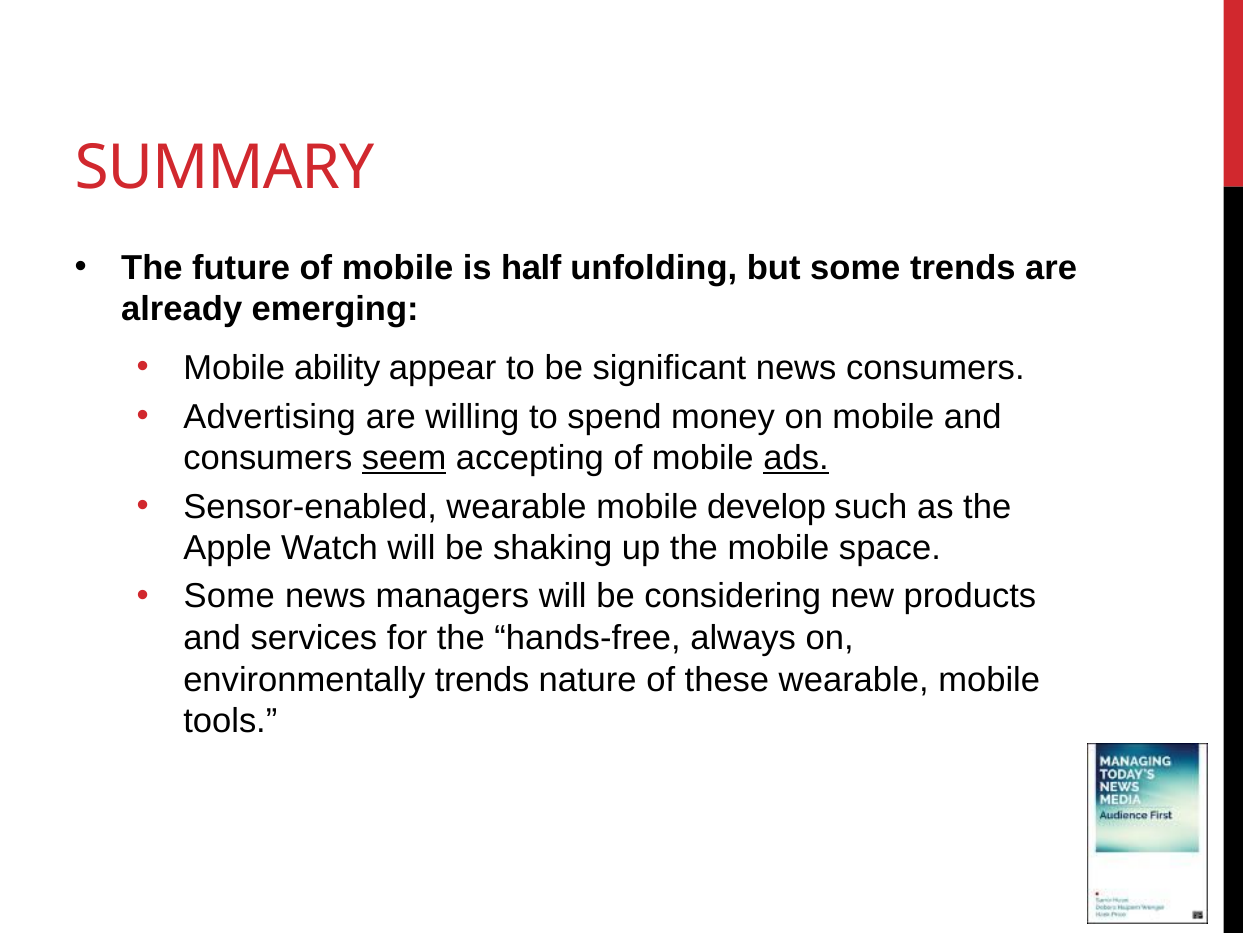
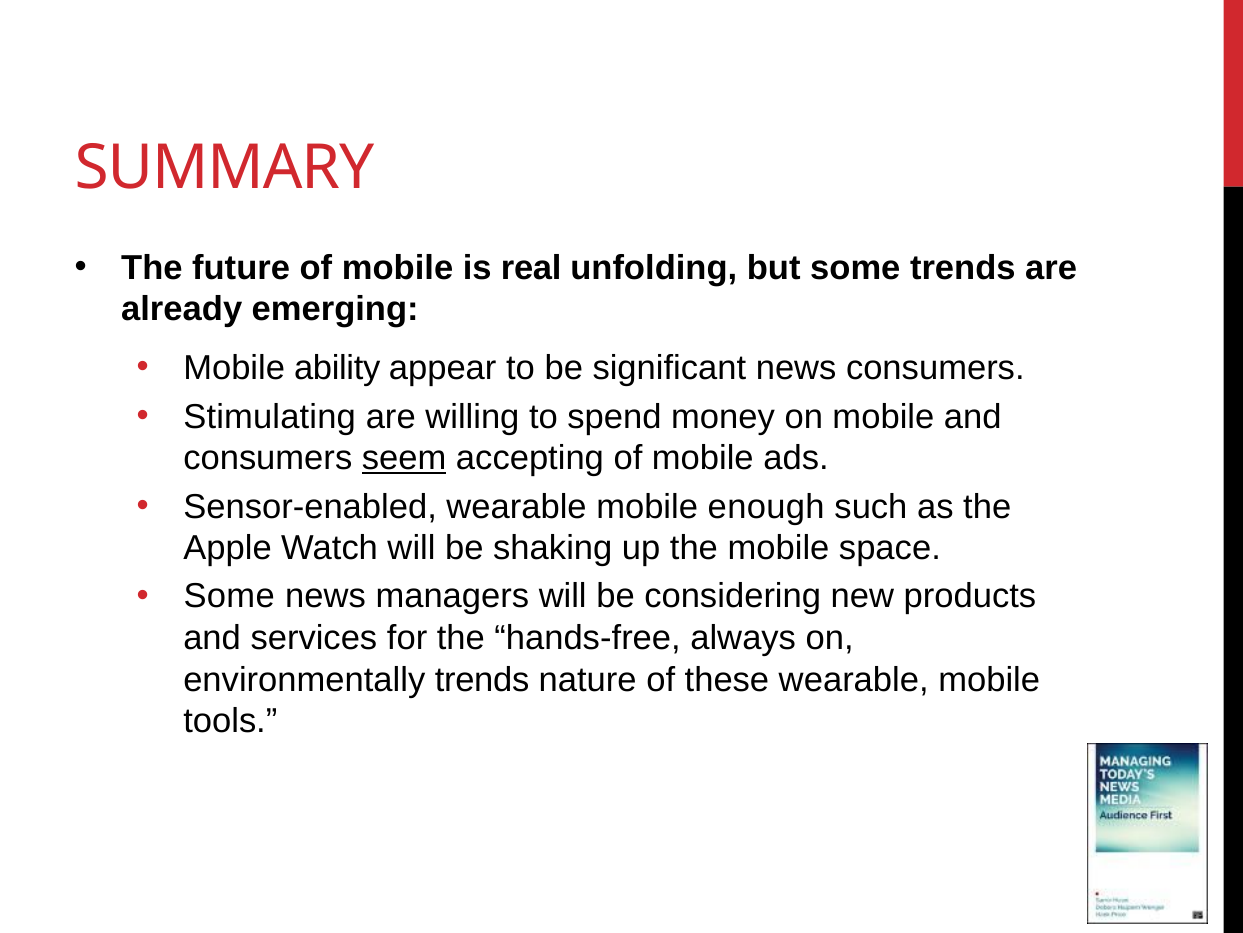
half: half -> real (531, 268)
Advertising: Advertising -> Stimulating (270, 416)
ads underline: present -> none (796, 458)
develop: develop -> enough (766, 506)
